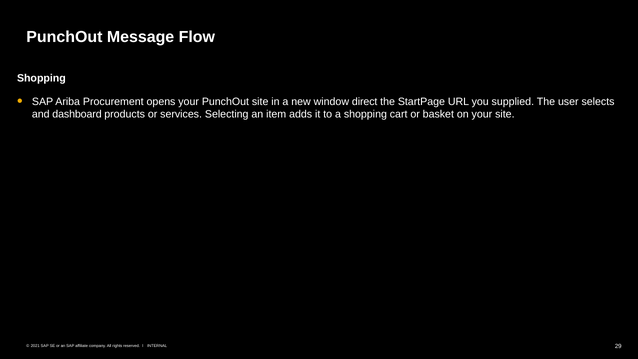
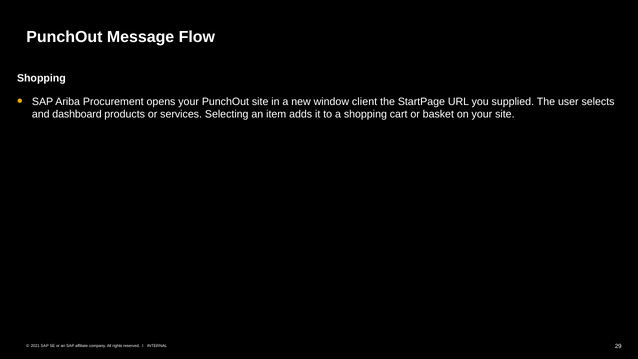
direct: direct -> client (365, 101)
